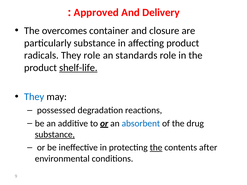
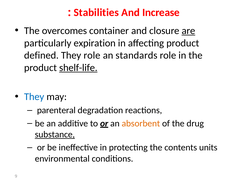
Approved: Approved -> Stabilities (96, 12)
Delivery: Delivery -> Increase (161, 12)
are underline: none -> present (188, 31)
particularly substance: substance -> expiration (95, 43)
radicals: radicals -> defined (41, 55)
possessed: possessed -> parenteral (56, 110)
absorbent colour: blue -> orange (141, 124)
the underline: present -> none (156, 148)
after: after -> units (208, 148)
